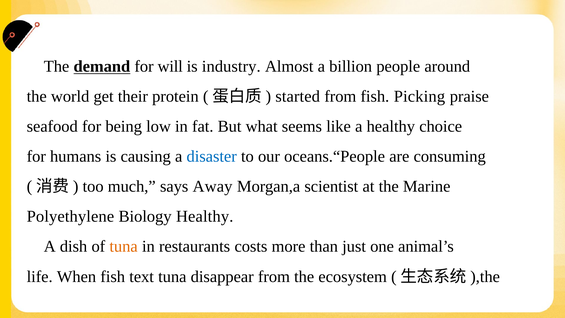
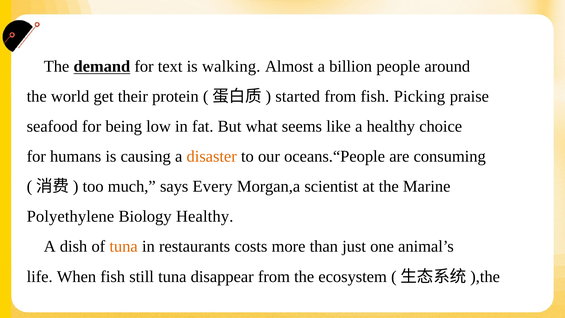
will: will -> text (170, 66)
industry: industry -> walking (231, 66)
disaster colour: blue -> orange (212, 156)
Away: Away -> Every (213, 186)
text: text -> still (142, 276)
